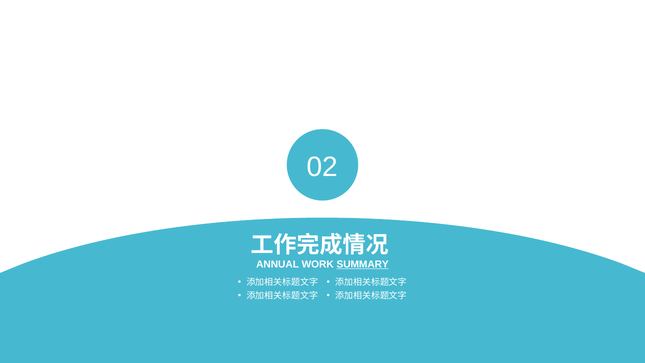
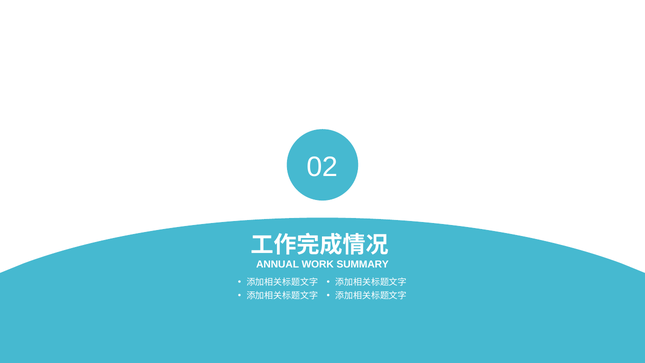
SUMMARY underline: present -> none (363, 264)
